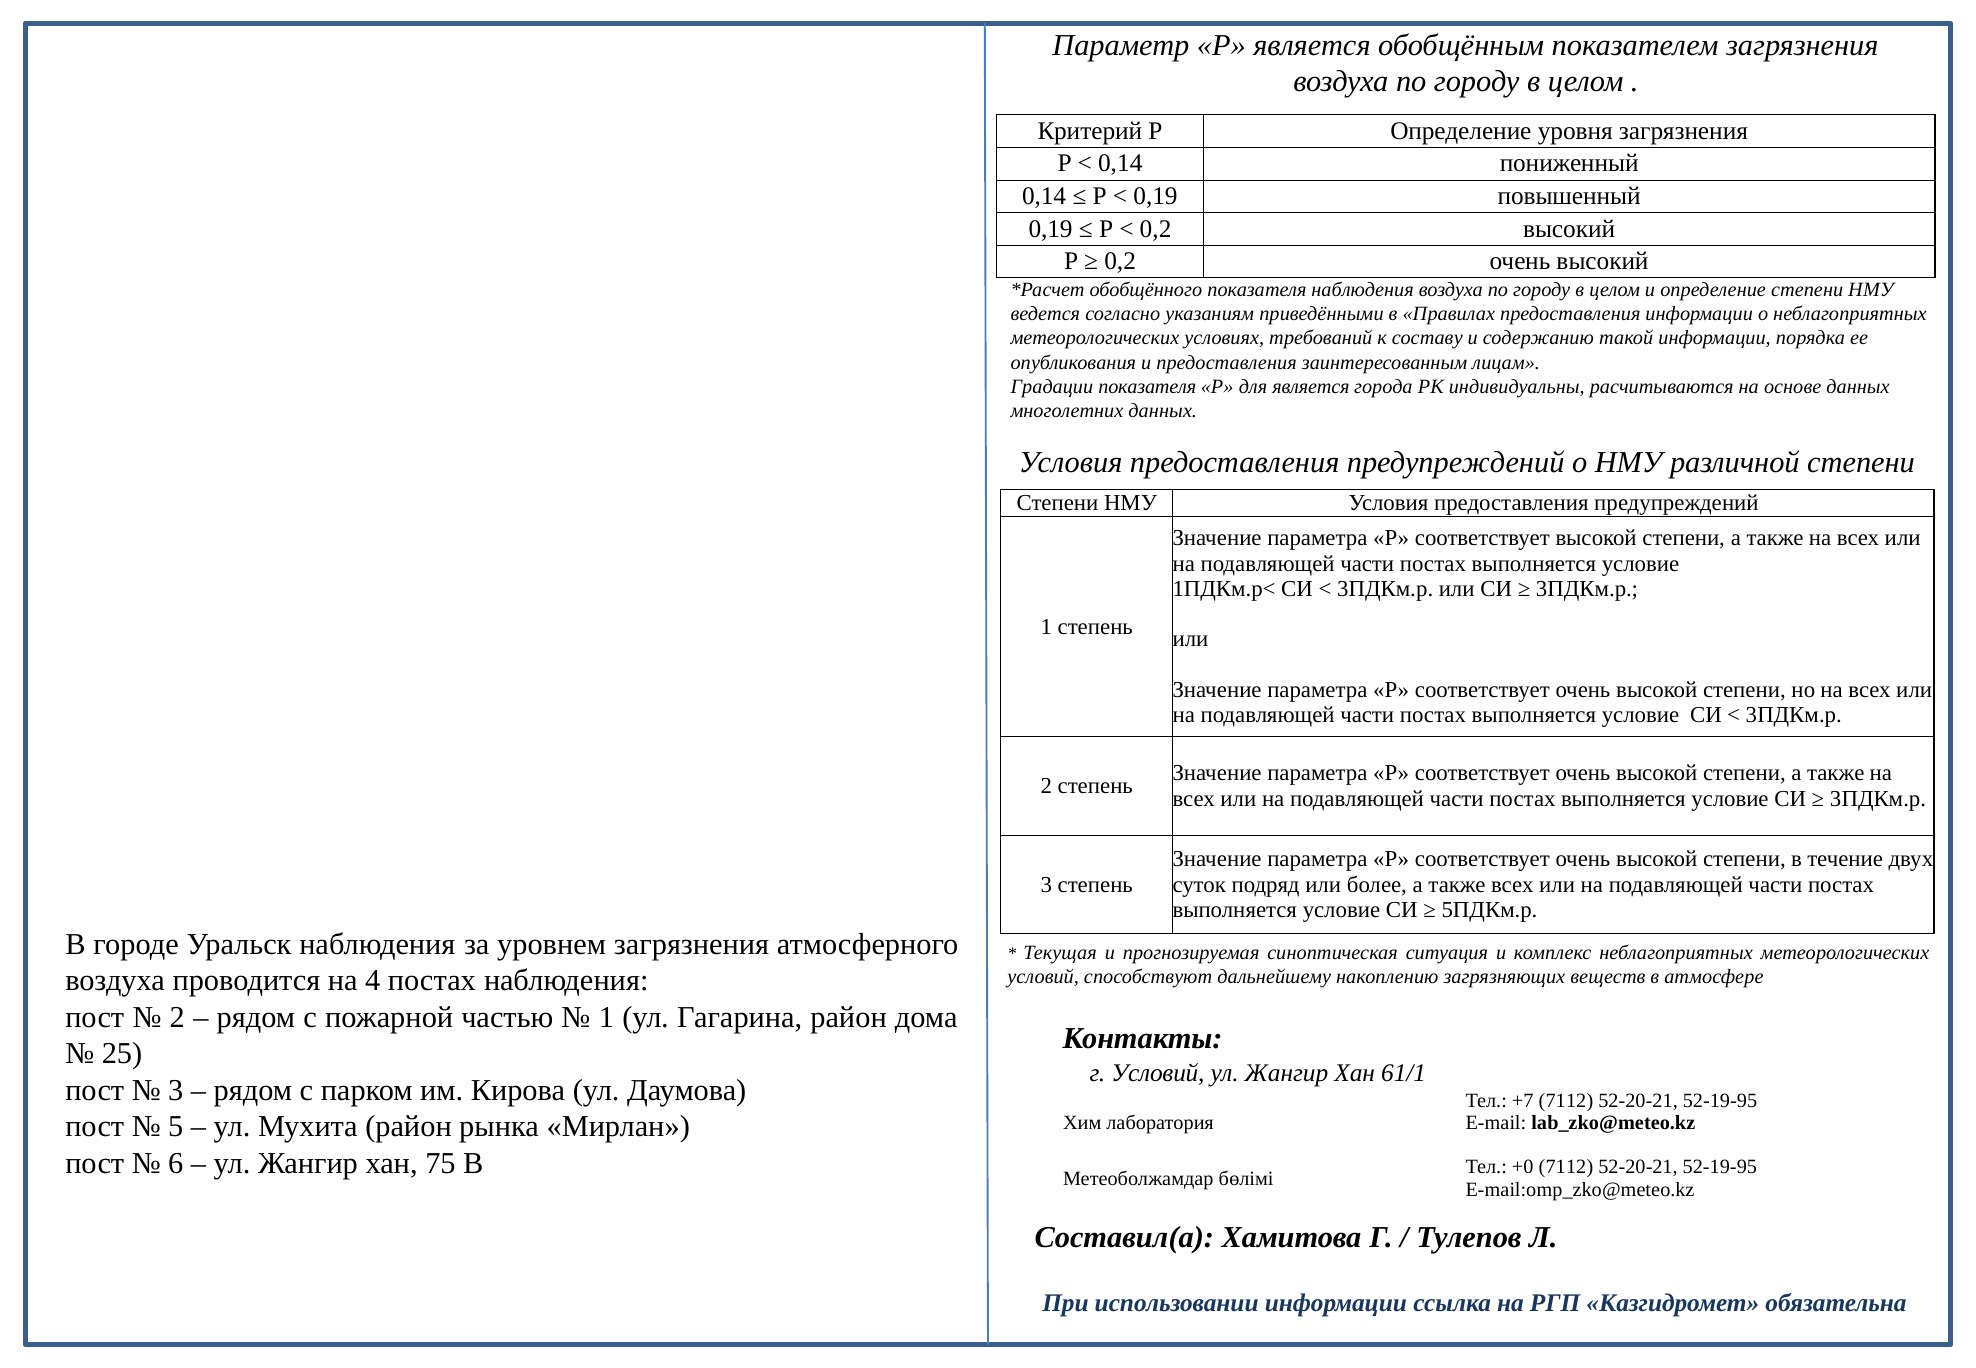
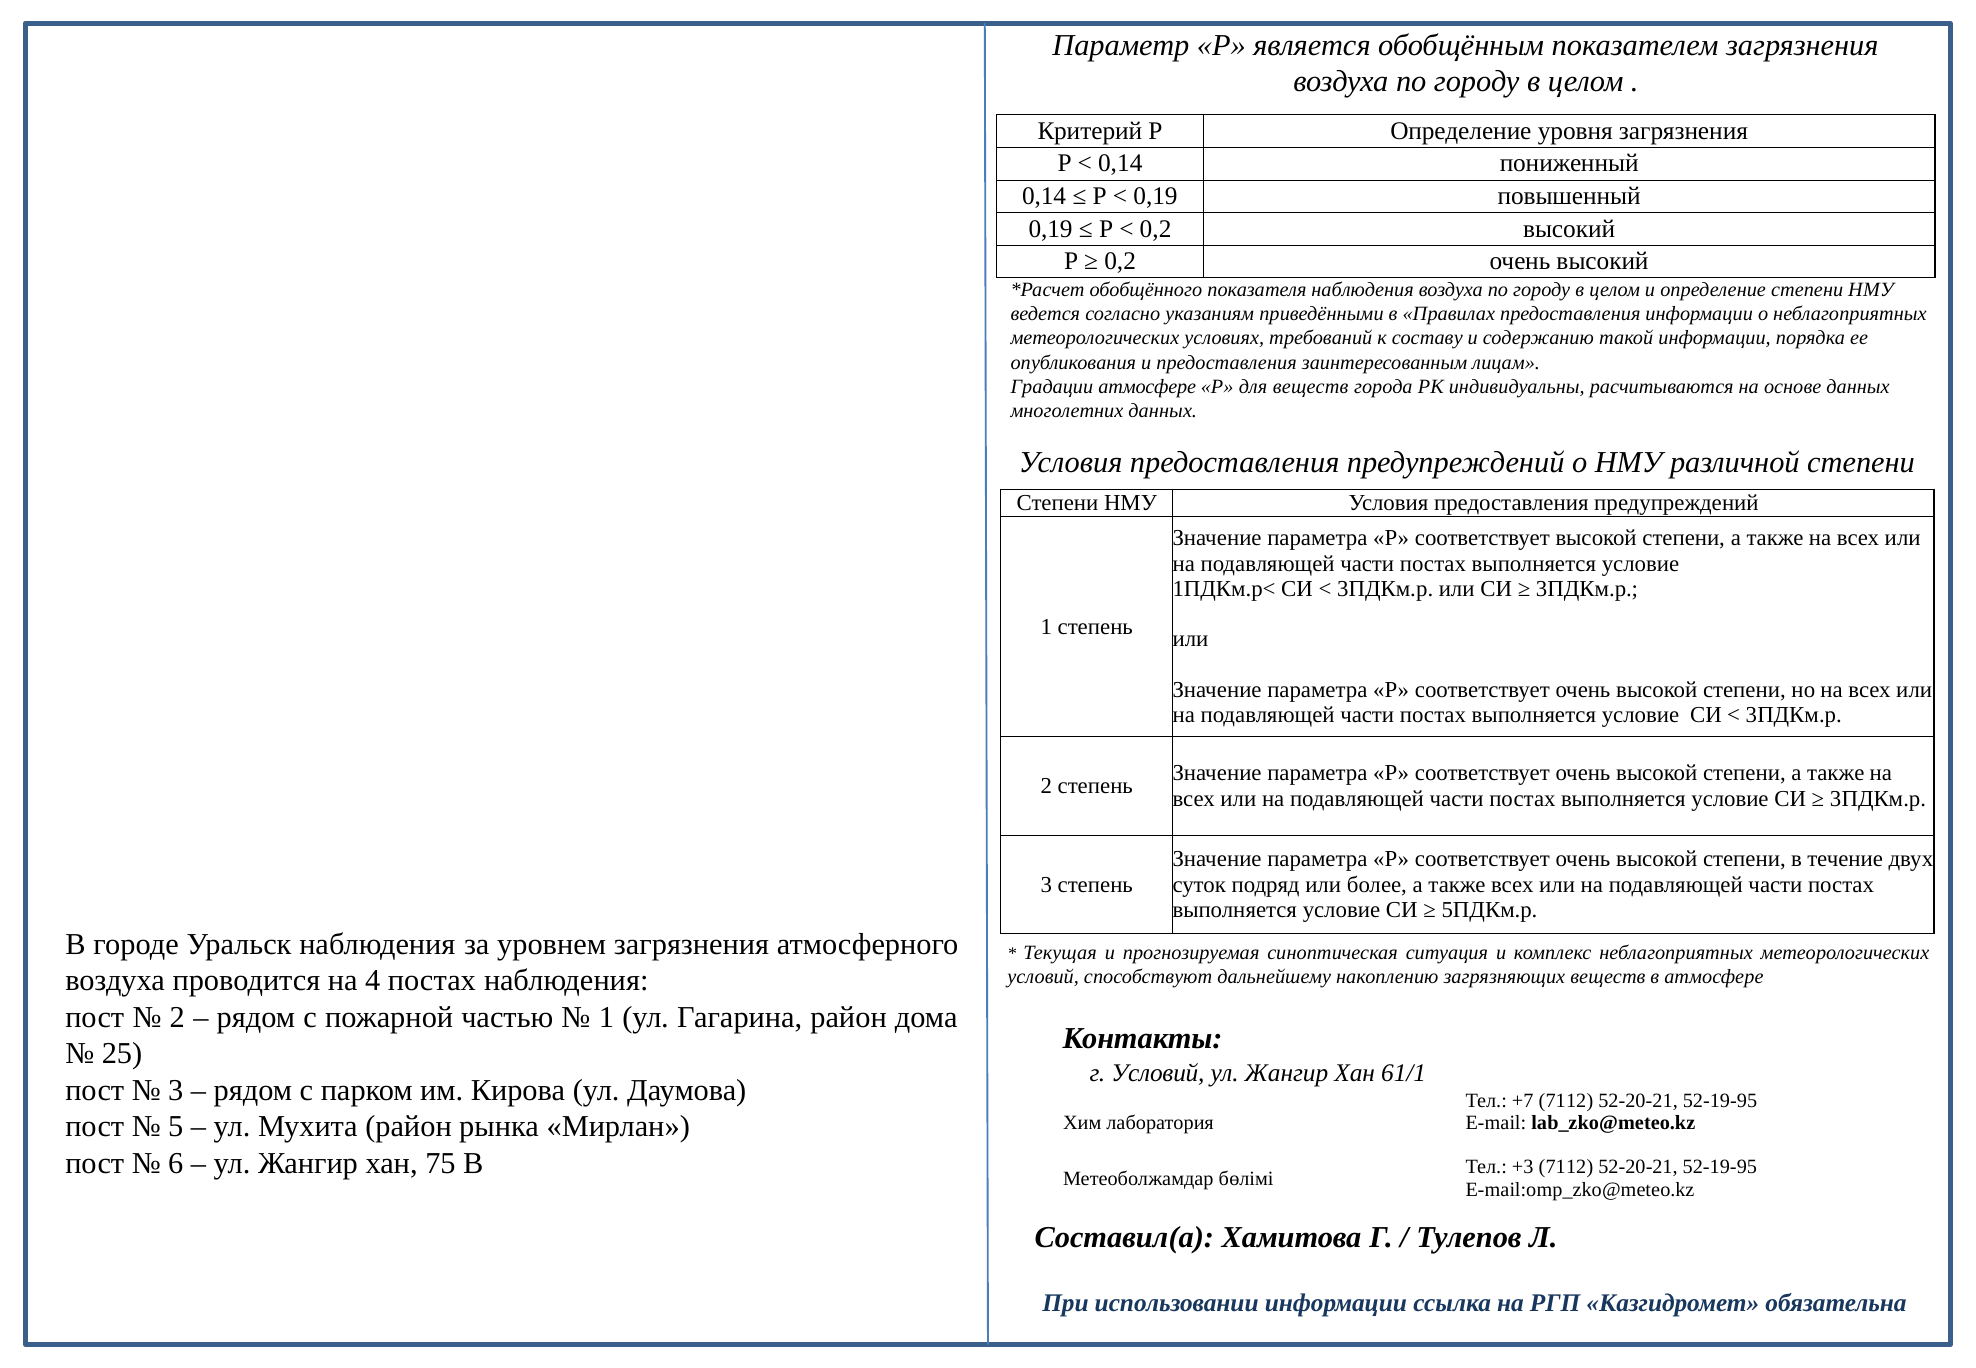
Градации показателя: показателя -> атмосфере (1147, 387)
для является: является -> веществ (1311, 387)
+0: +0 -> +3 (1523, 1167)
